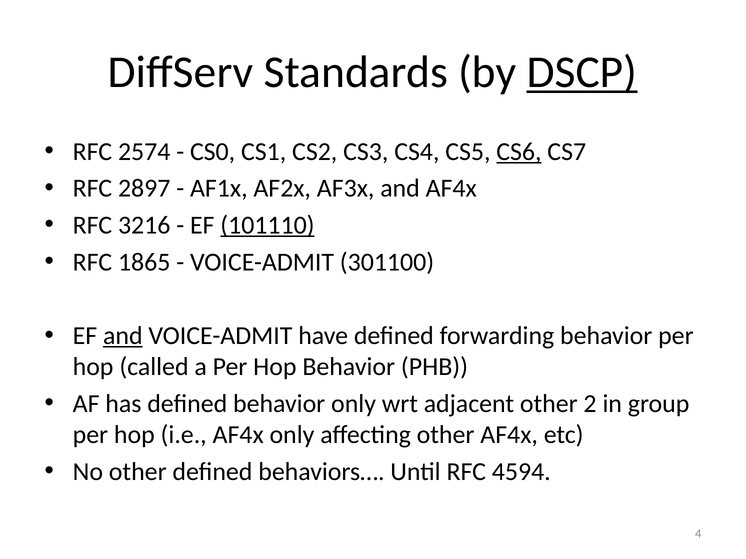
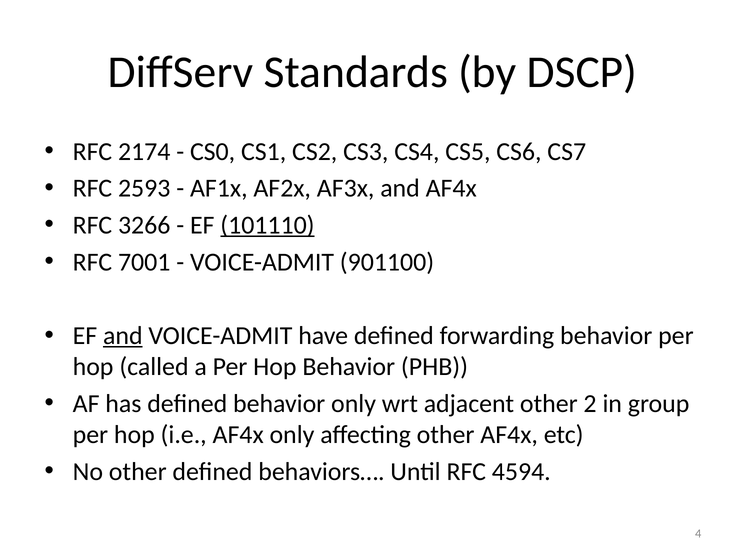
DSCP underline: present -> none (582, 72)
2574: 2574 -> 2174 (144, 152)
CS6 underline: present -> none (519, 152)
2897: 2897 -> 2593 (144, 189)
3216: 3216 -> 3266 (144, 225)
1865: 1865 -> 7001 (144, 262)
301100: 301100 -> 901100 (387, 262)
